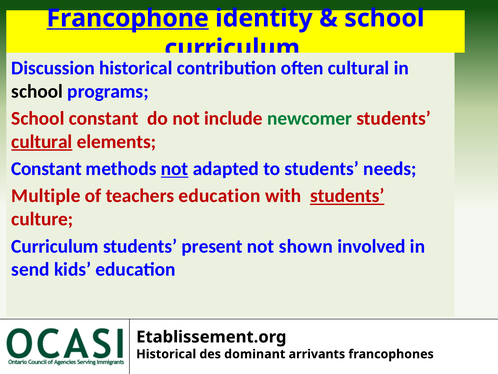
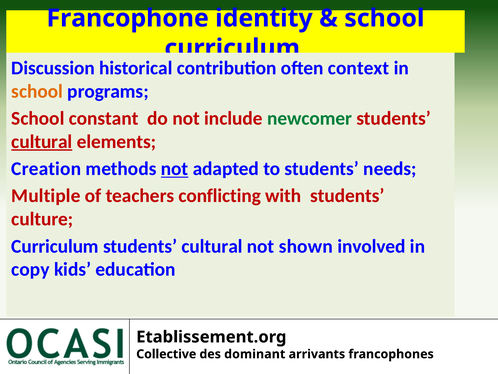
Francophone underline: present -> none (128, 18)
often cultural: cultural -> context (359, 68)
school colour: black -> orange (37, 91)
Constant: Constant -> Creation (46, 169)
teachers education: education -> conflicting (220, 196)
students underline: present -> none (347, 196)
present: present -> cultural (212, 246)
send: send -> copy (30, 269)
Historical: Historical -> Collective (166, 354)
